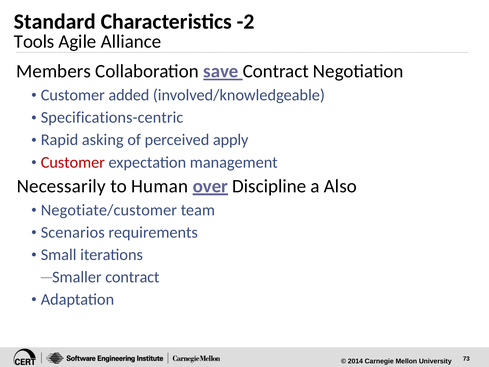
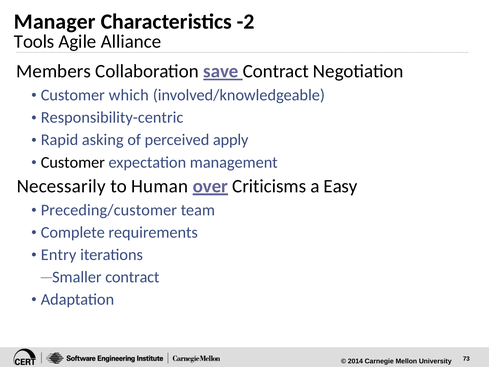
Standard: Standard -> Manager (55, 22)
added: added -> which (129, 95)
Specifications-centric: Specifications-centric -> Responsibility-centric (112, 117)
Customer colour: red -> black (73, 162)
Discipline: Discipline -> Criticisms (269, 186)
Also: Also -> Easy (341, 186)
Negotiate/customer: Negotiate/customer -> Preceding/customer (109, 210)
Scenarios: Scenarios -> Complete (73, 232)
Small: Small -> Entry (59, 255)
